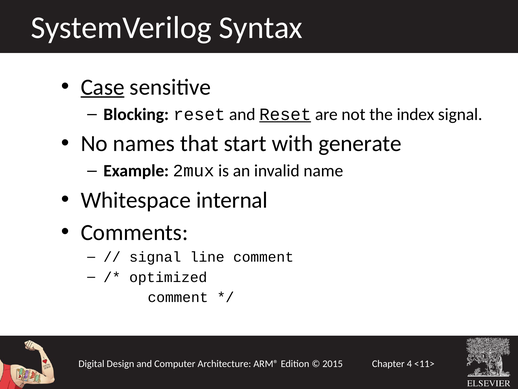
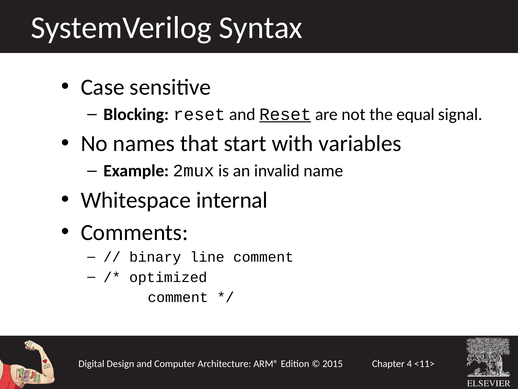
Case underline: present -> none (103, 87)
index: index -> equal (415, 114)
generate: generate -> variables (360, 143)
signal: signal -> binary (155, 257)
